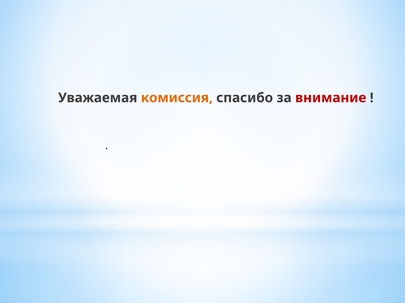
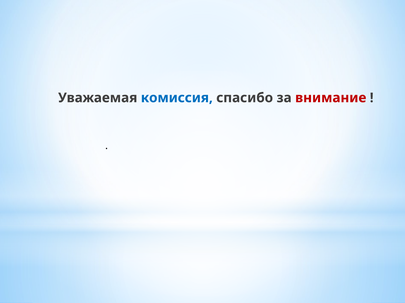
комиссия colour: orange -> blue (177, 98)
